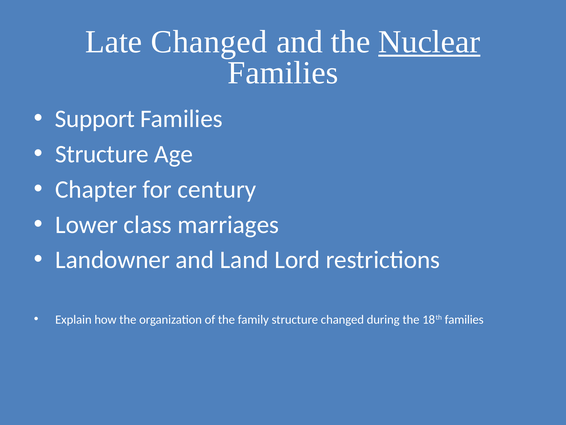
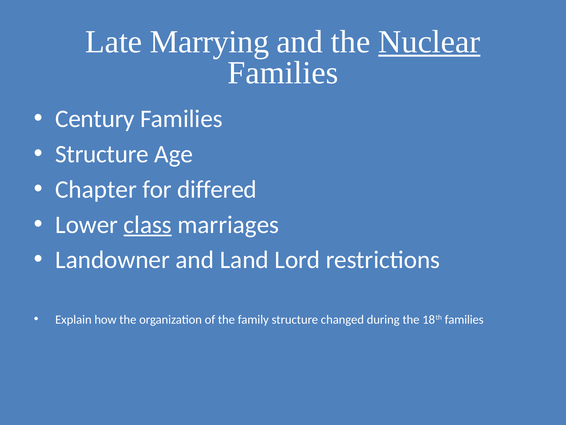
Late Changed: Changed -> Marrying (209, 42)
Support: Support -> Century (95, 119)
century: century -> differed (217, 189)
class underline: none -> present (148, 224)
